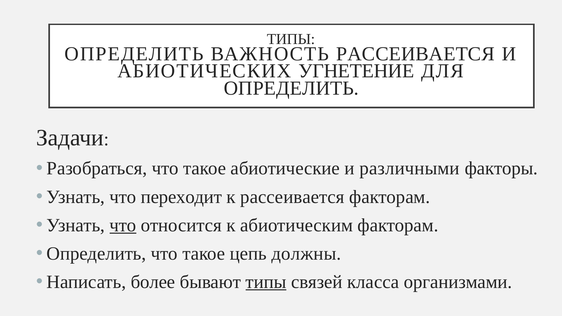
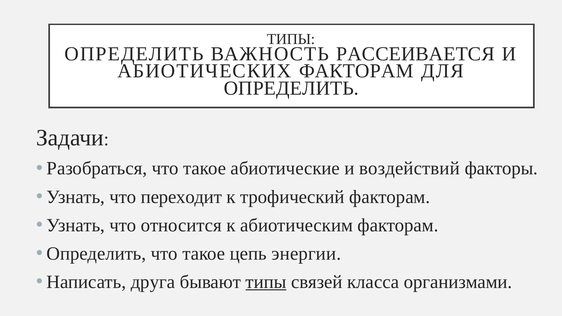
АБИОТИЧЕСКИХ УГНЕТЕНИЕ: УГНЕТЕНИЕ -> ФАКТОРАМ (356, 71)
различными: различными -> воздействий (410, 169)
к рассеивается: рассеивается -> трофический (292, 197)
что underline: present -> none (123, 225)
должны: должны -> энергии (306, 254)
более: более -> друга (153, 282)
